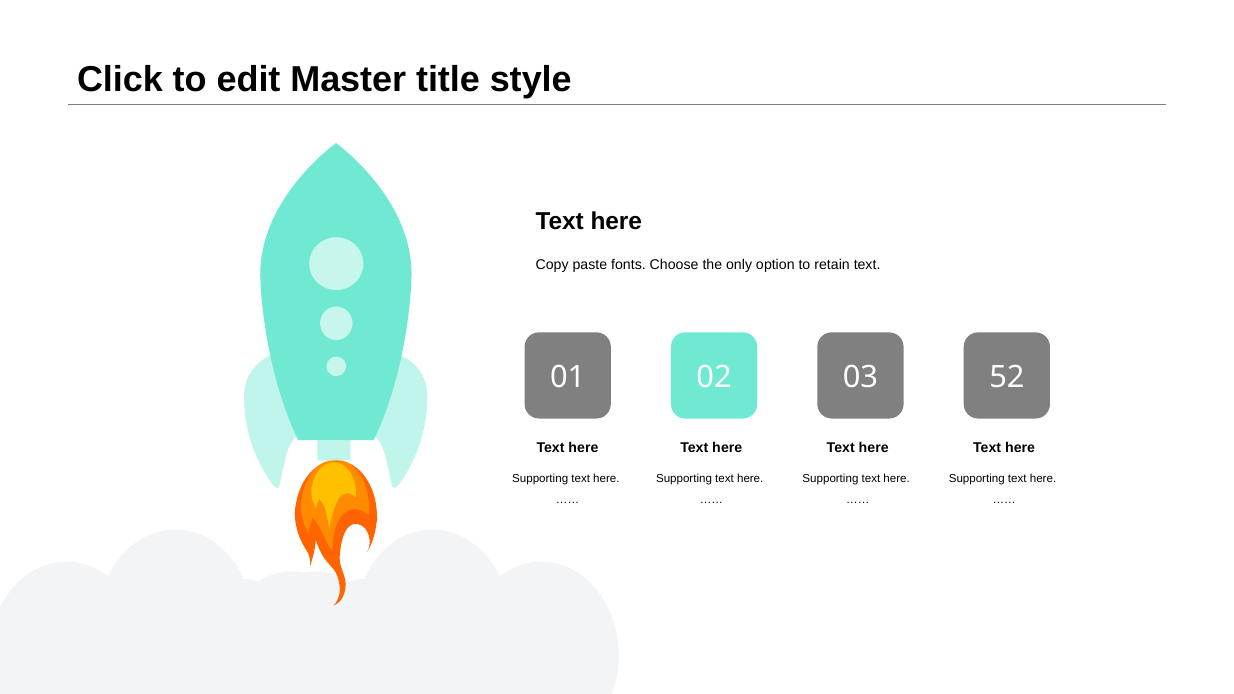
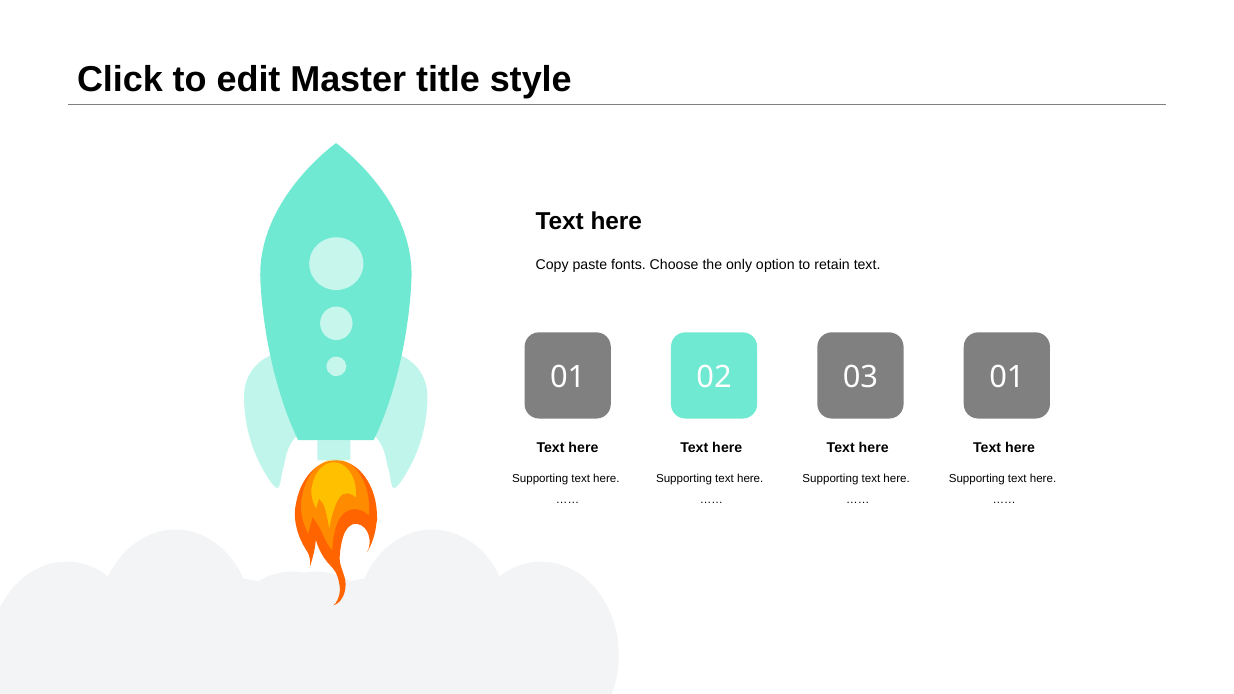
03 52: 52 -> 01 (1007, 378)
